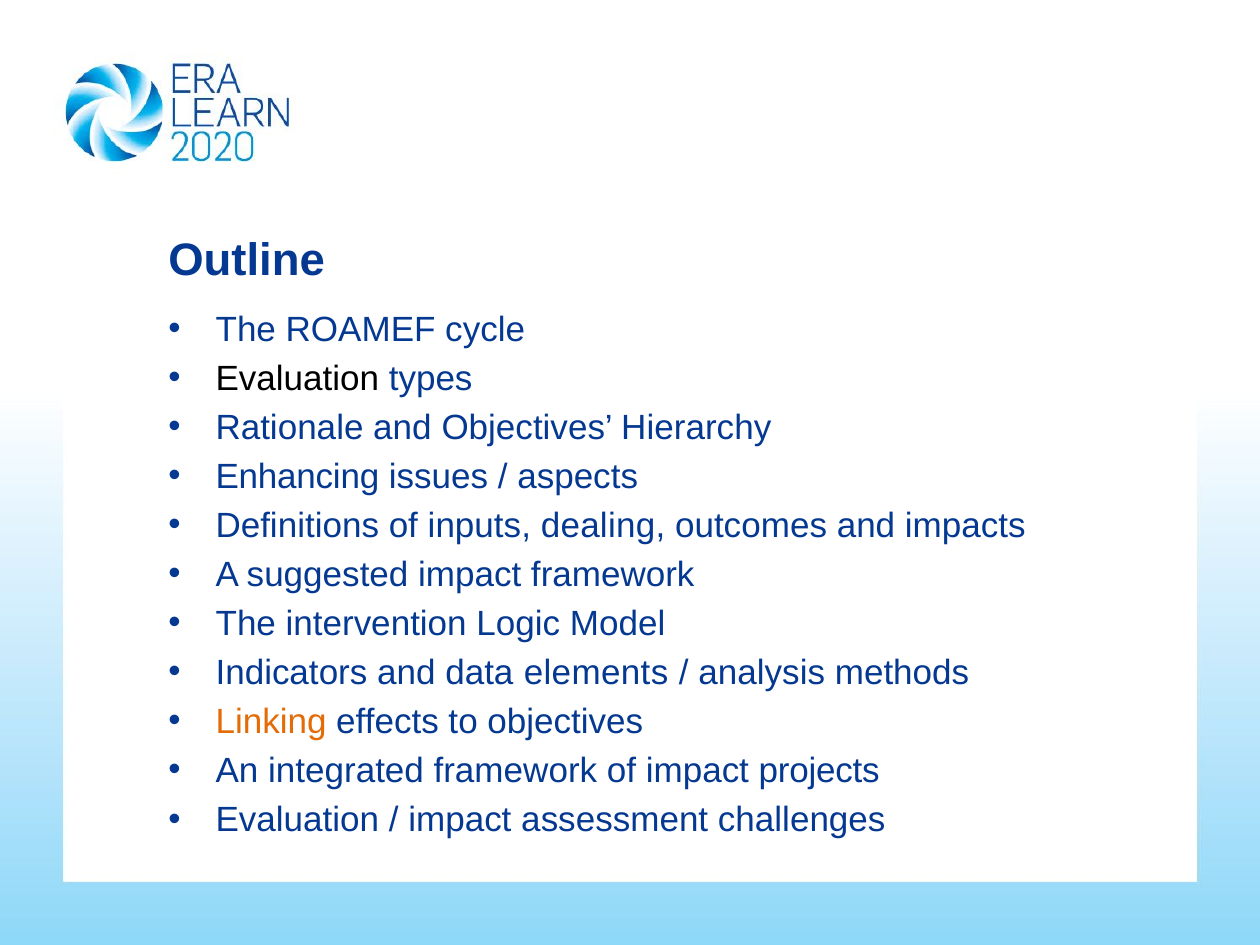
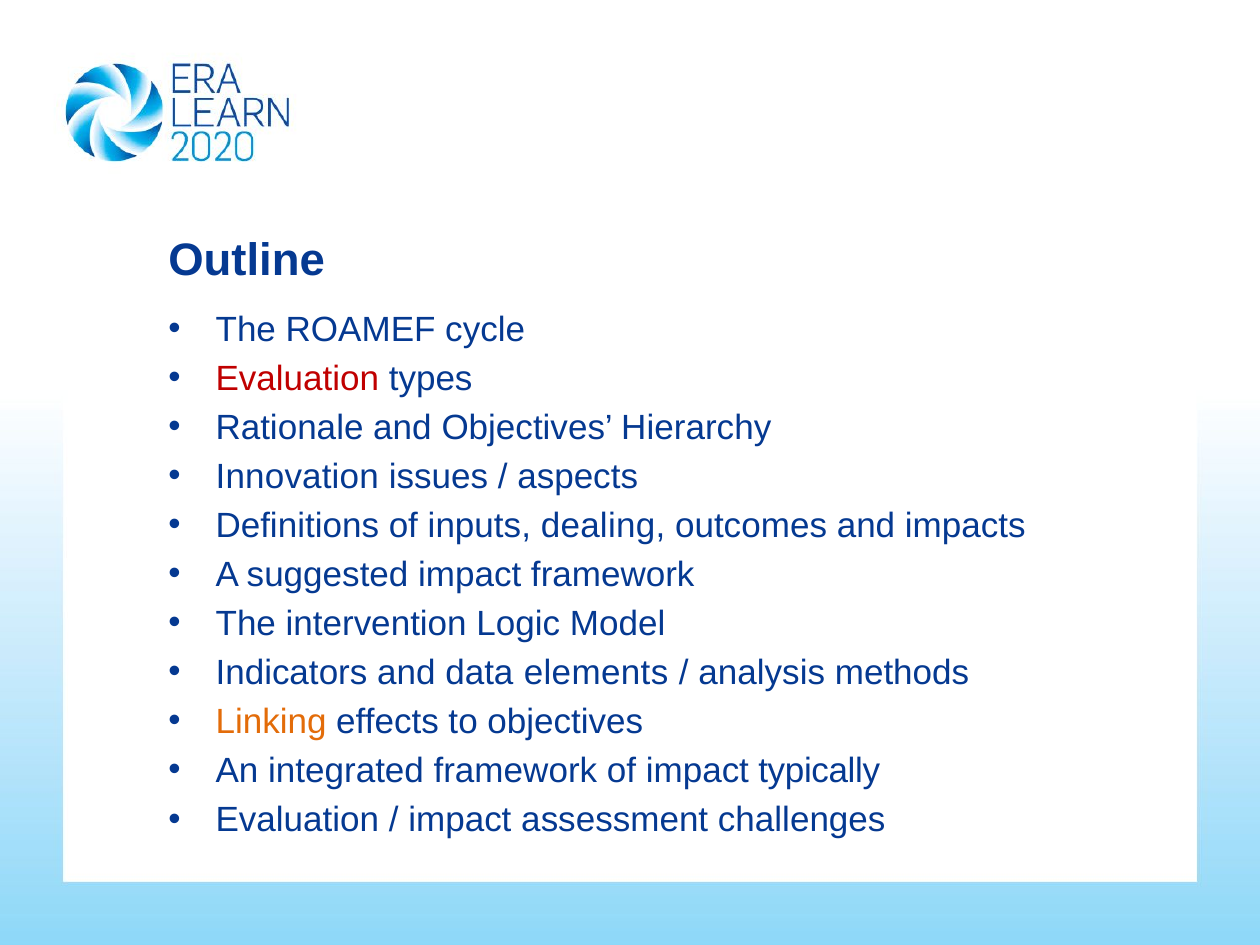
Evaluation colour: black -> red (297, 379)
Enhancing: Enhancing -> Innovation (297, 477)
projects: projects -> typically (819, 771)
